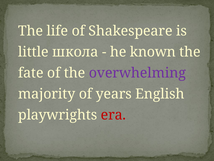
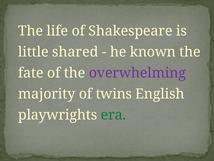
школа: школа -> shared (75, 52)
years: years -> twins (114, 94)
era colour: red -> green (113, 115)
